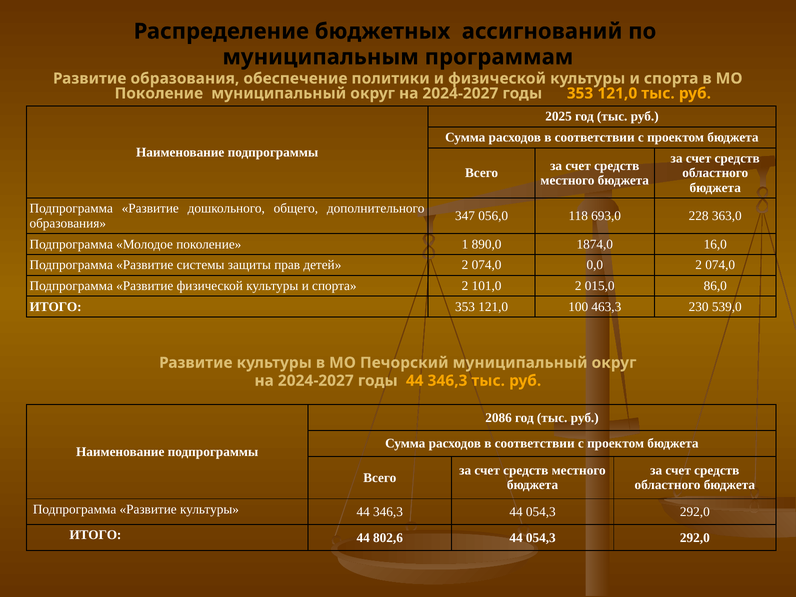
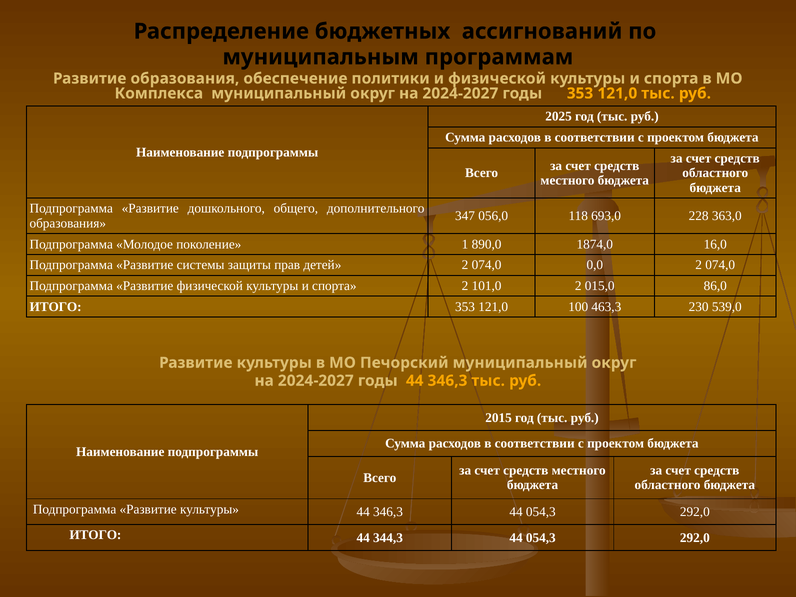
Поколение: Поколение -> Комплекса (159, 93)
2086: 2086 -> 2015 (499, 418)
802,6: 802,6 -> 344,3 (388, 538)
